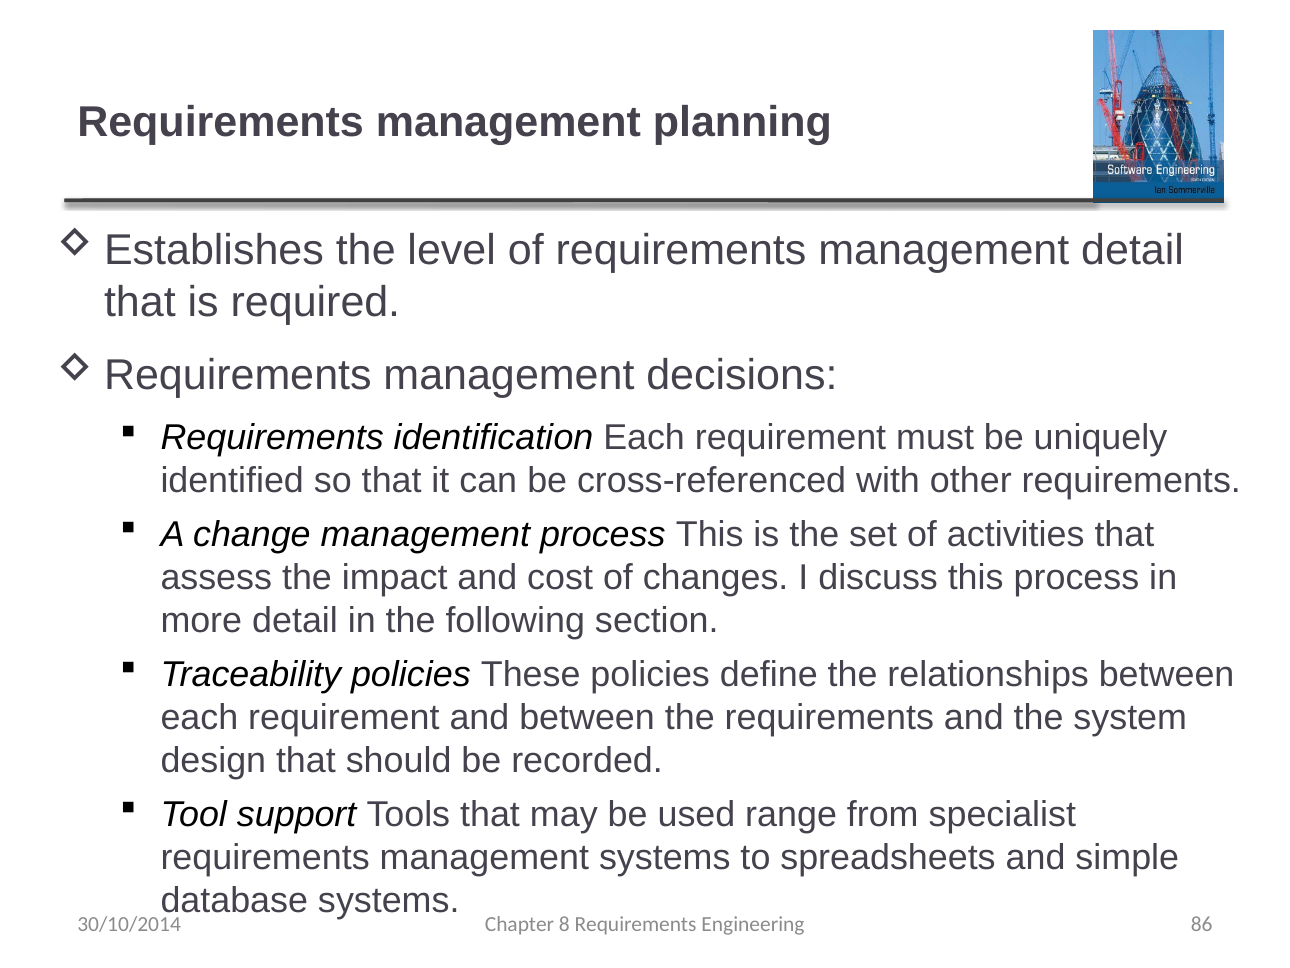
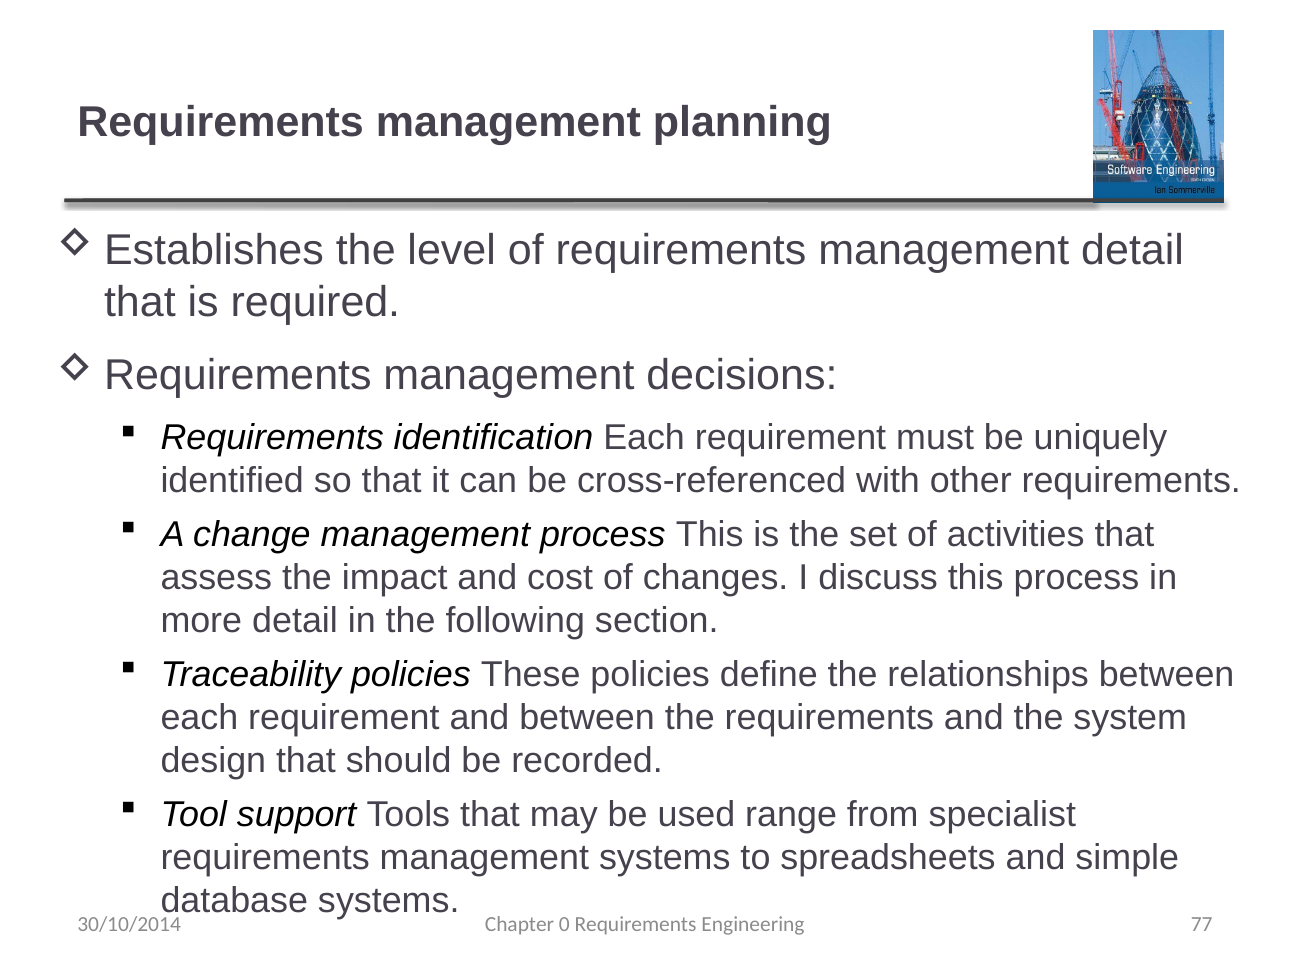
8: 8 -> 0 (564, 924)
86: 86 -> 77 (1202, 924)
